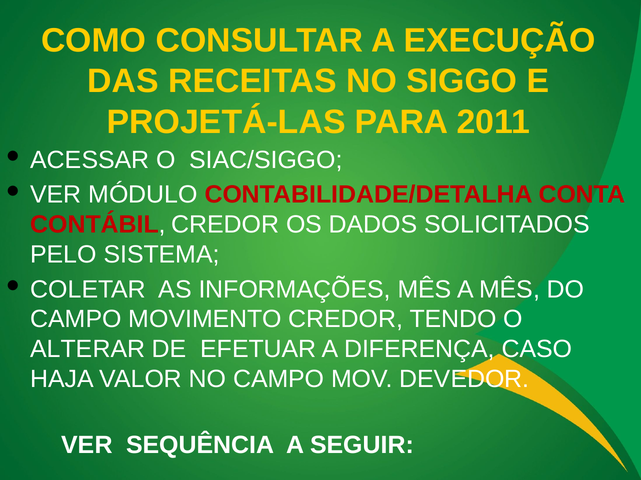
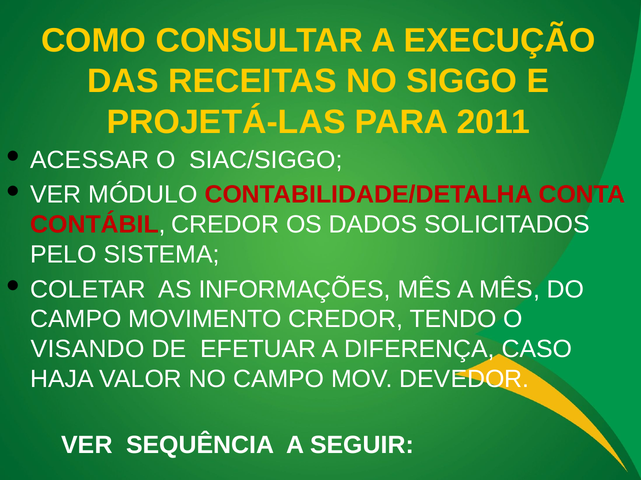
ALTERAR: ALTERAR -> VISANDO (88, 350)
